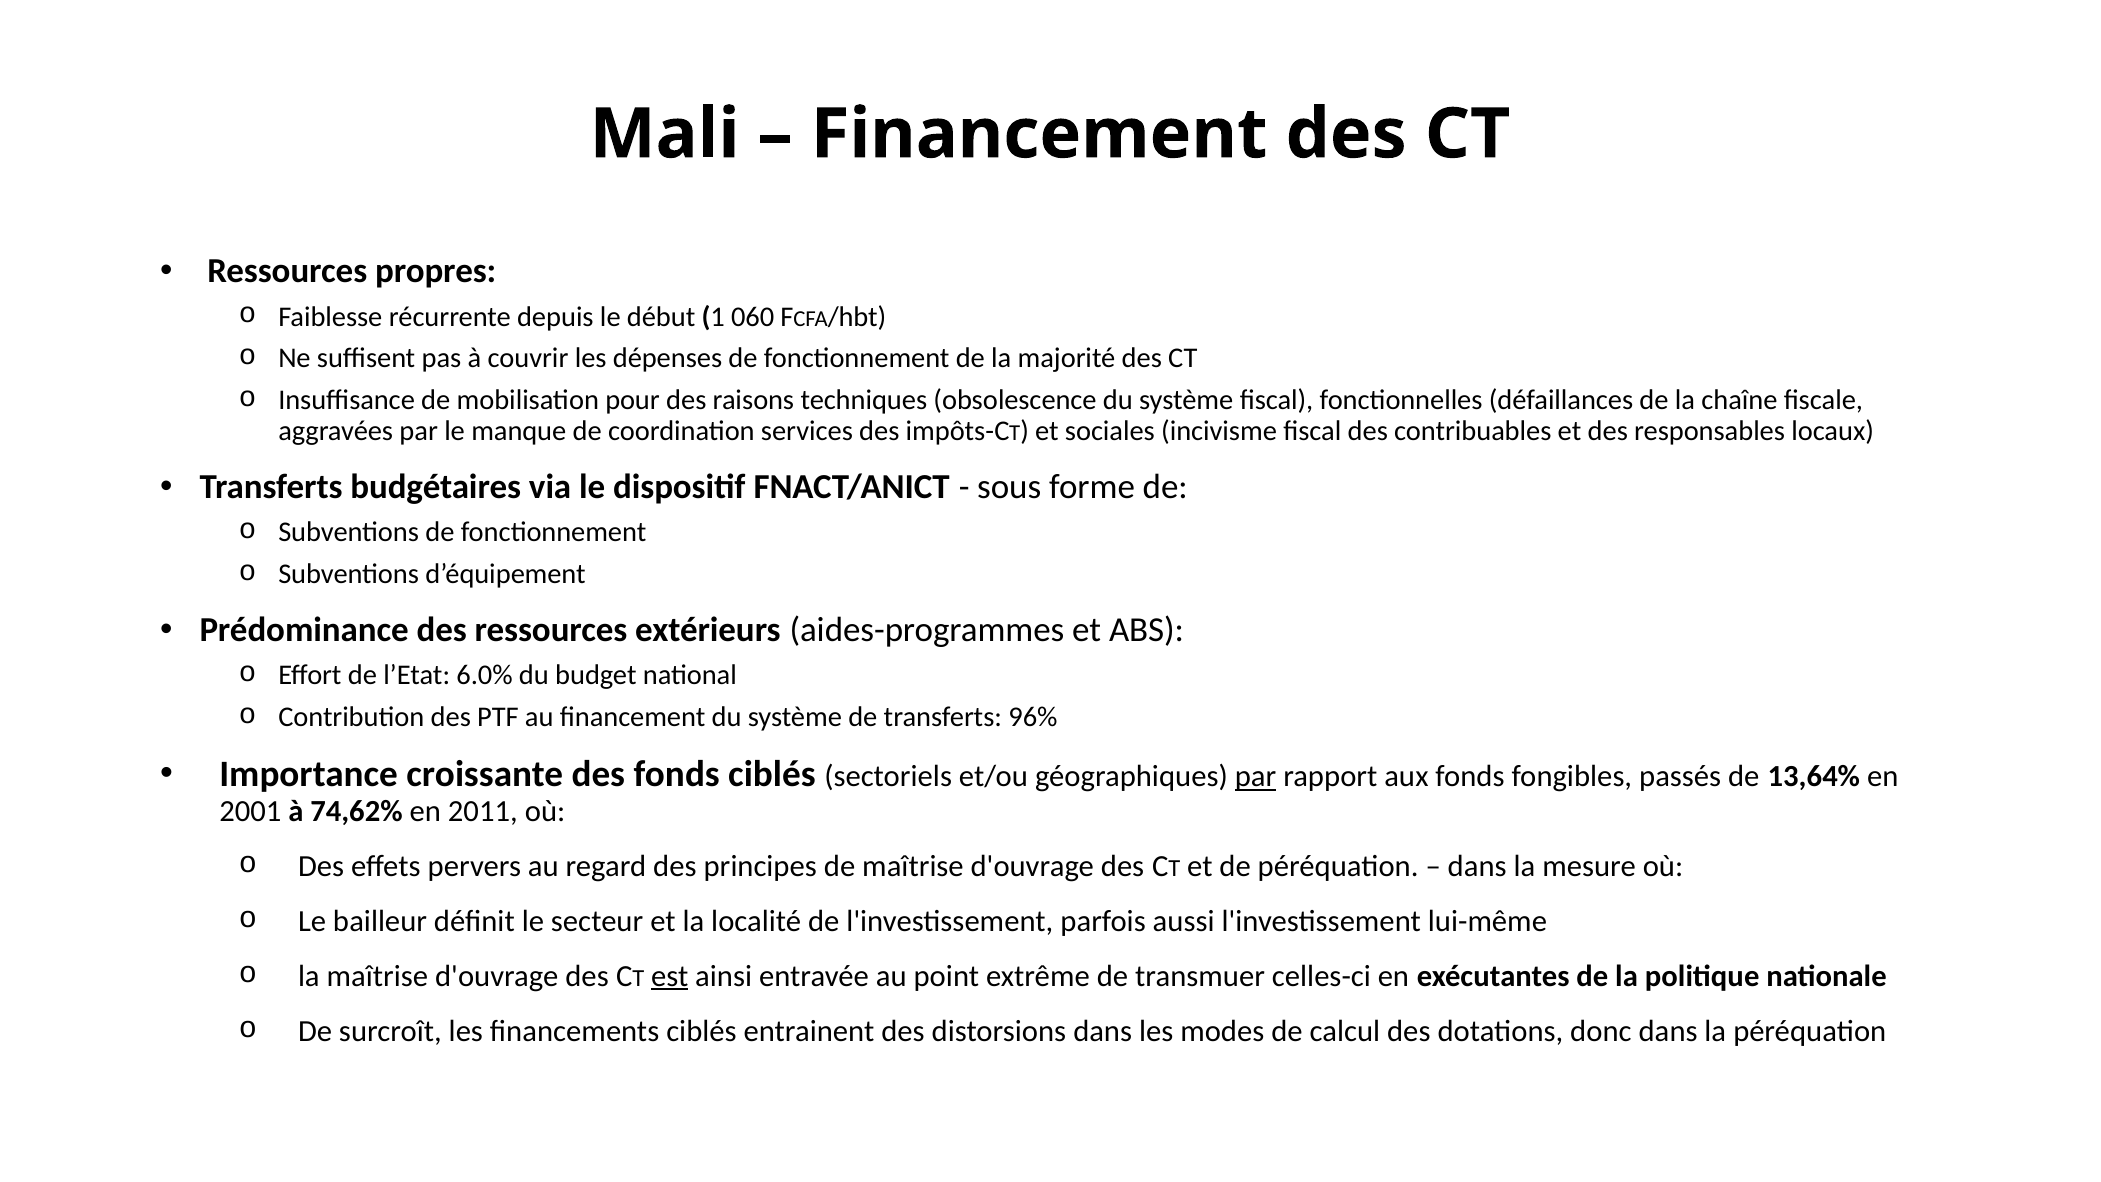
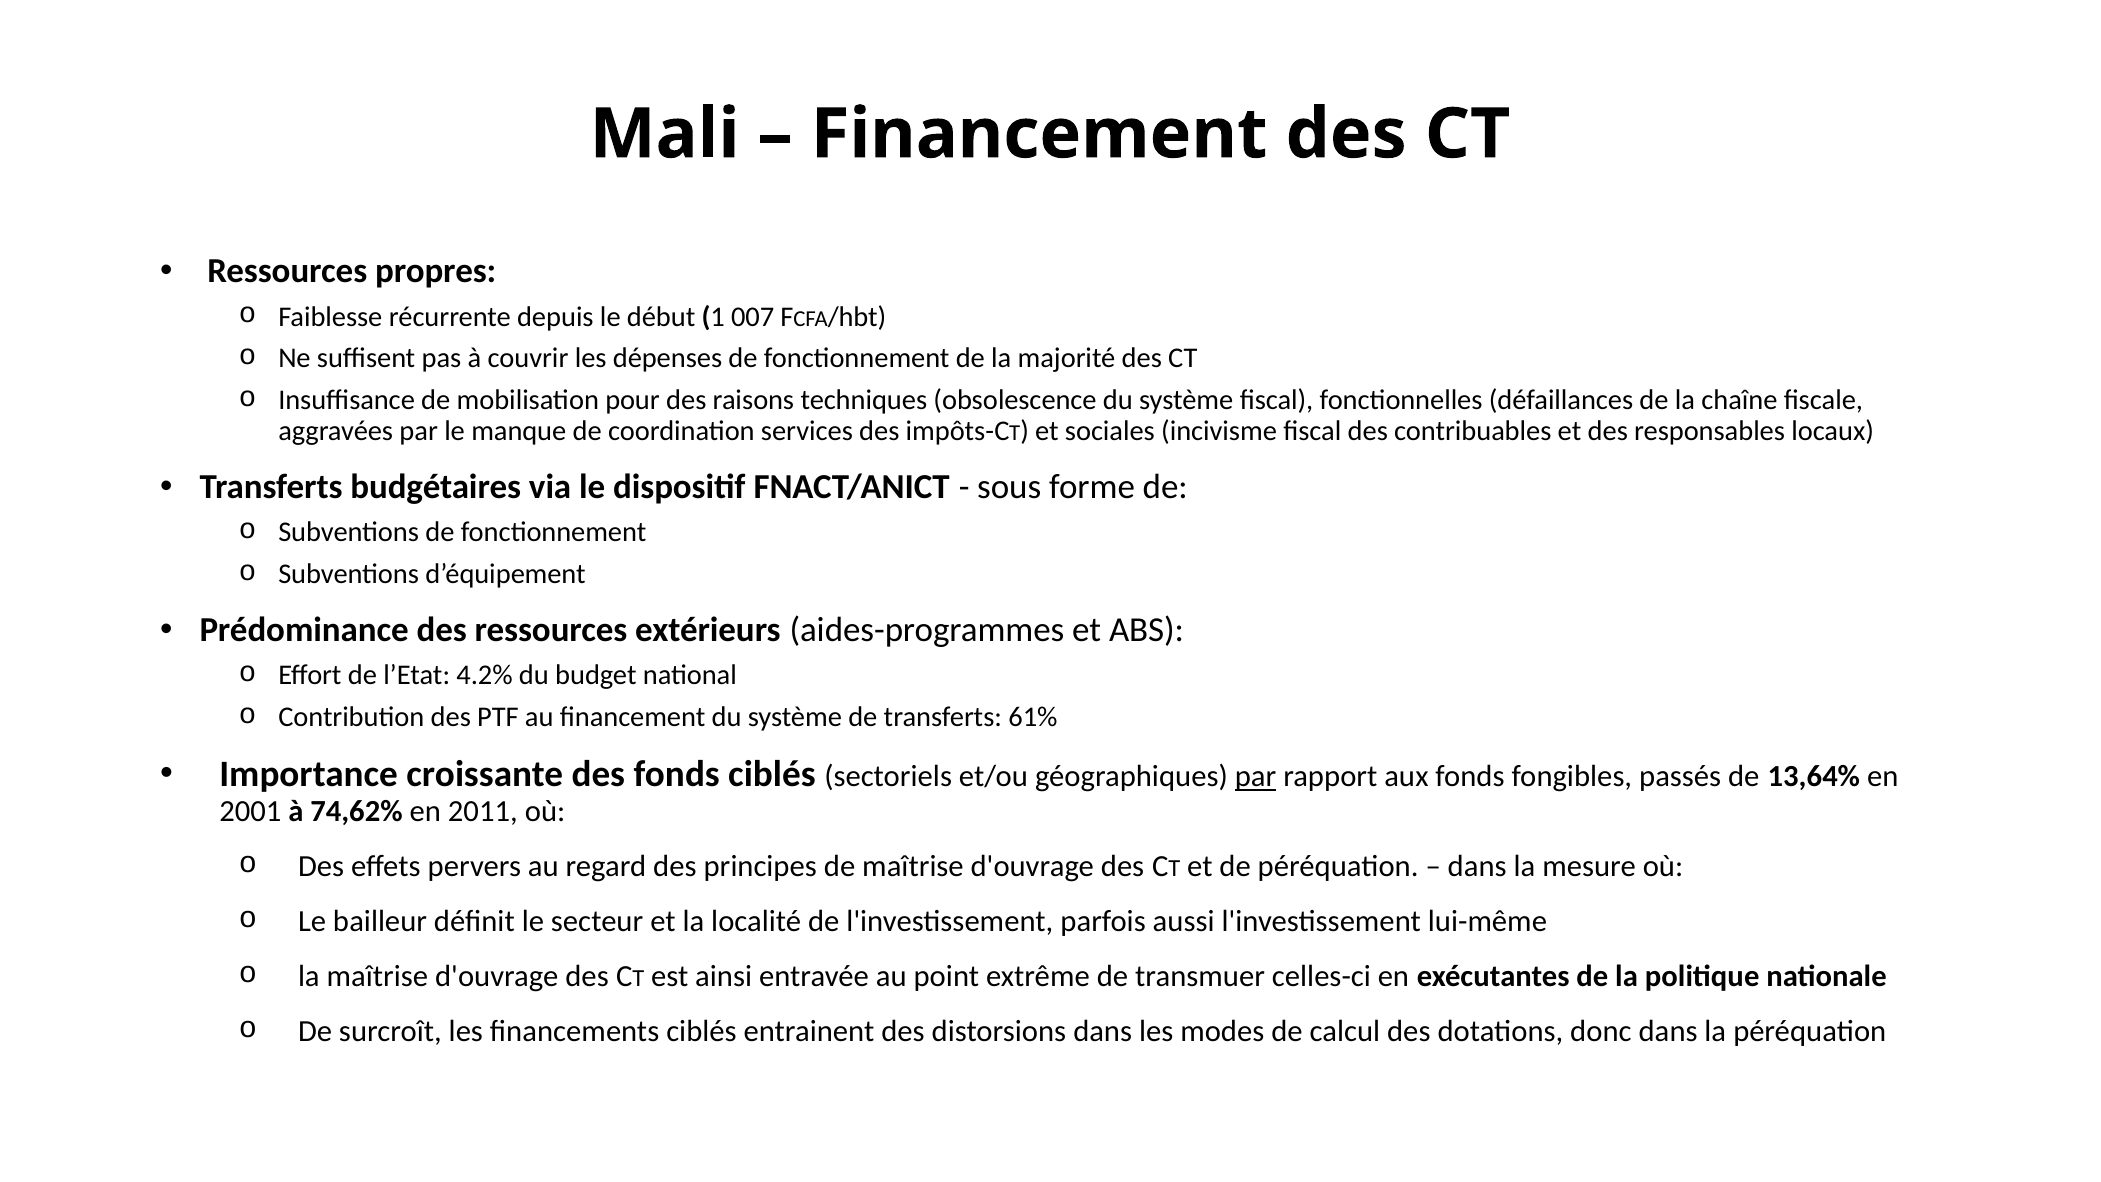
060: 060 -> 007 (753, 317)
6.0%: 6.0% -> 4.2% (485, 675)
96%: 96% -> 61% (1033, 717)
est underline: present -> none (670, 976)
